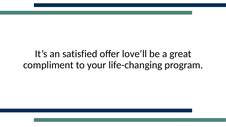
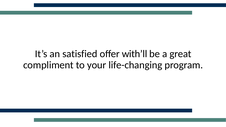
love’ll: love’ll -> with’ll (135, 54)
